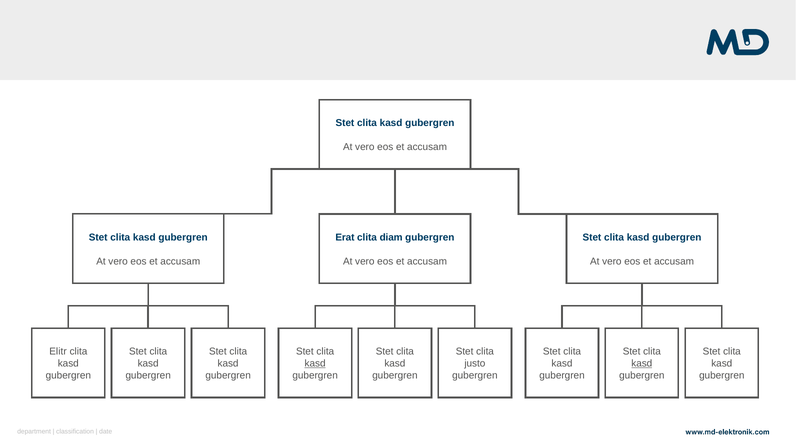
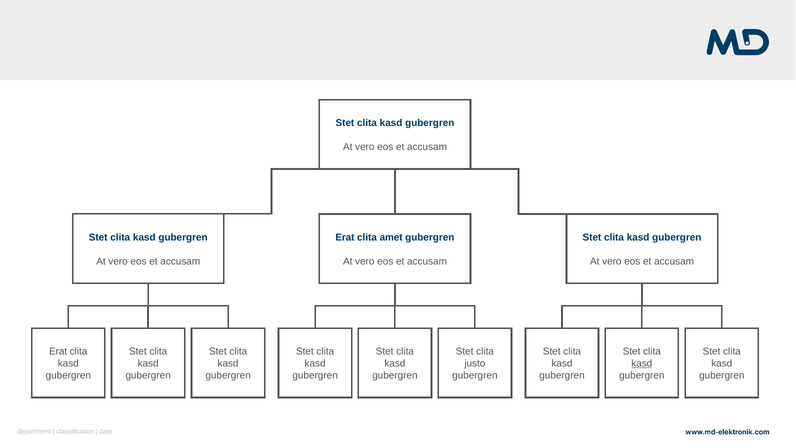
diam: diam -> amet (391, 237)
Elitr: Elitr -> Erat (58, 351)
kasd underline: present -> none (315, 363)
